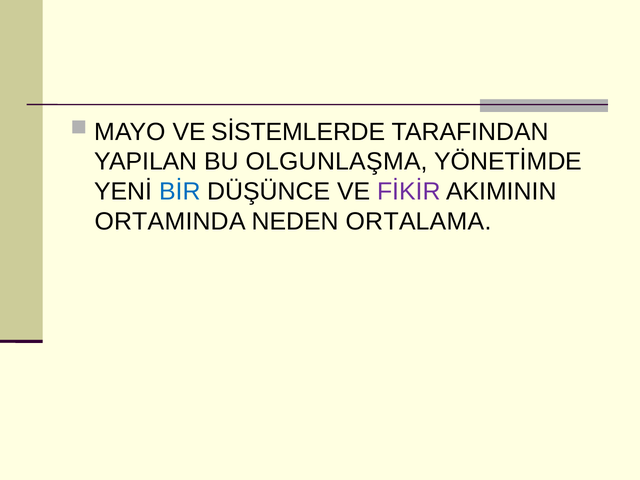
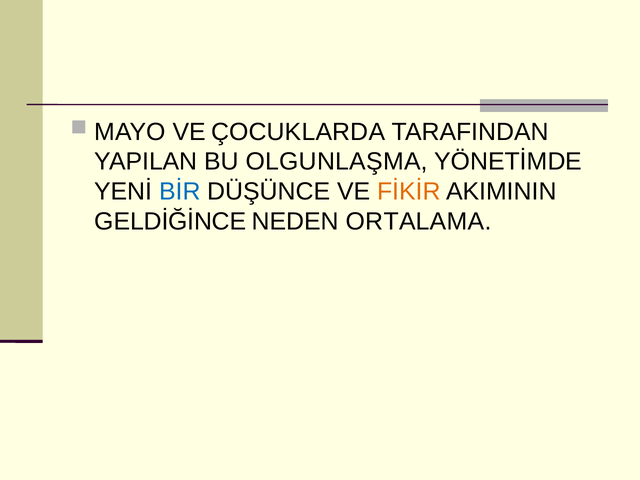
SİSTEMLERDE: SİSTEMLERDE -> ÇOCUKLARDA (298, 132)
FİKİR colour: purple -> orange (409, 192)
ORTAMINDA: ORTAMINDA -> GELDİĞİNCE (170, 222)
